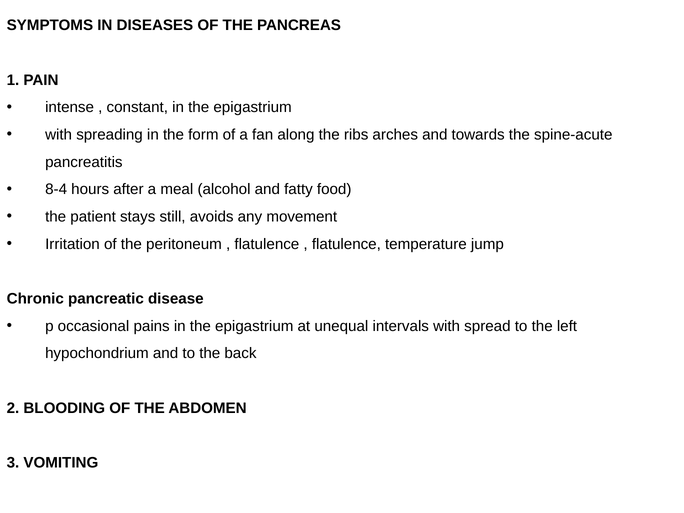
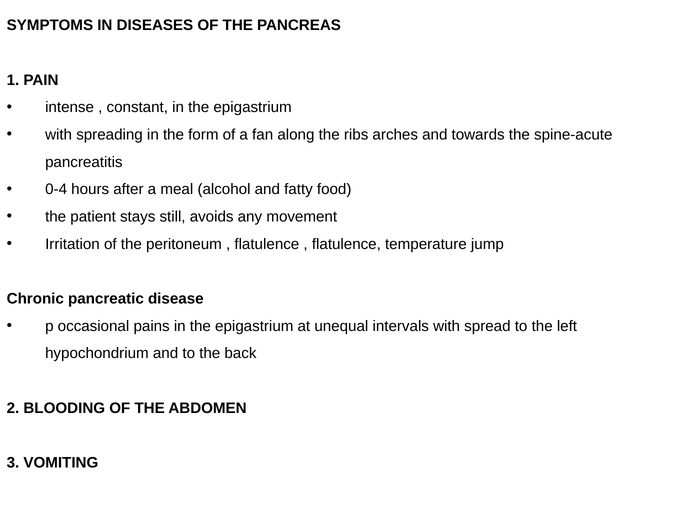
8-4: 8-4 -> 0-4 (56, 189)
